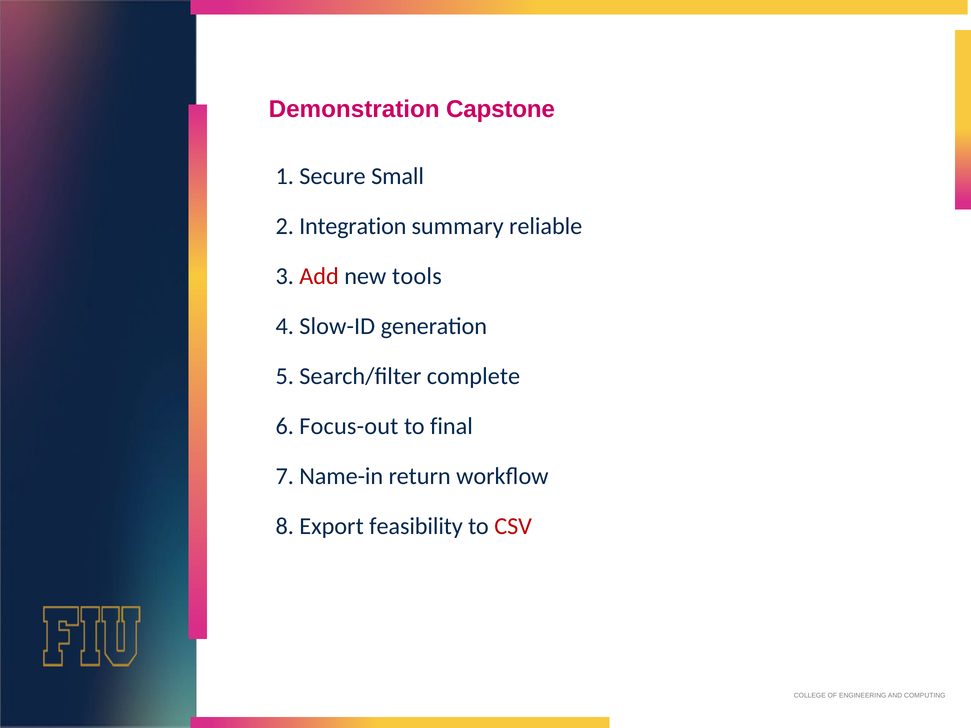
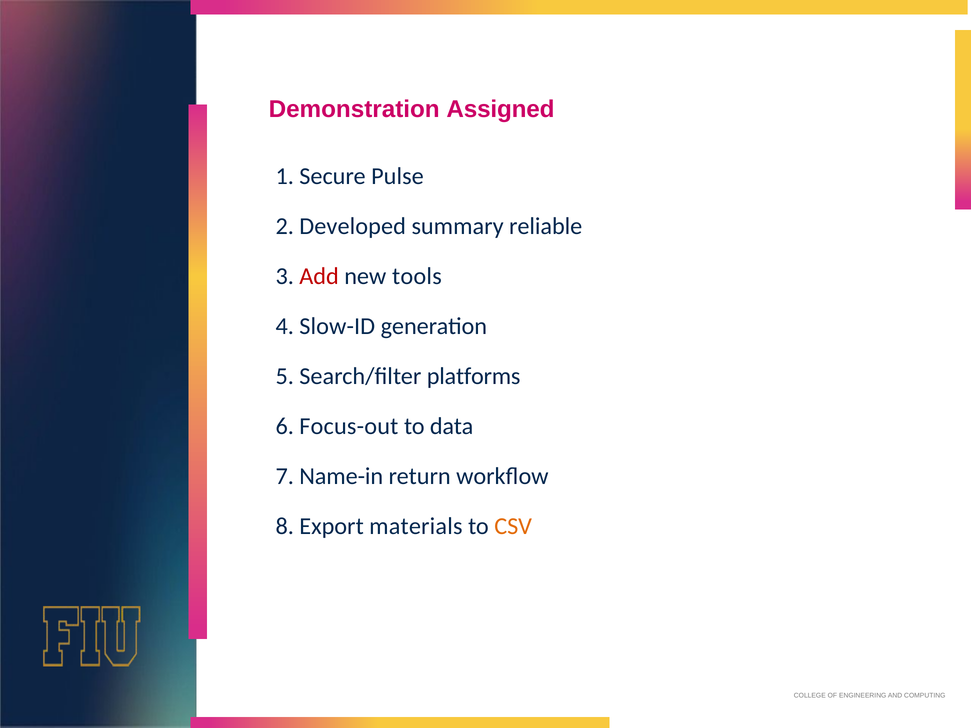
Capstone: Capstone -> Assigned (500, 110)
Small: Small -> Pulse (397, 176)
Integration: Integration -> Developed (353, 226)
complete: complete -> platforms (474, 376)
final: final -> data (452, 426)
feasibility: feasibility -> materials (416, 526)
CSV colour: red -> orange (513, 526)
